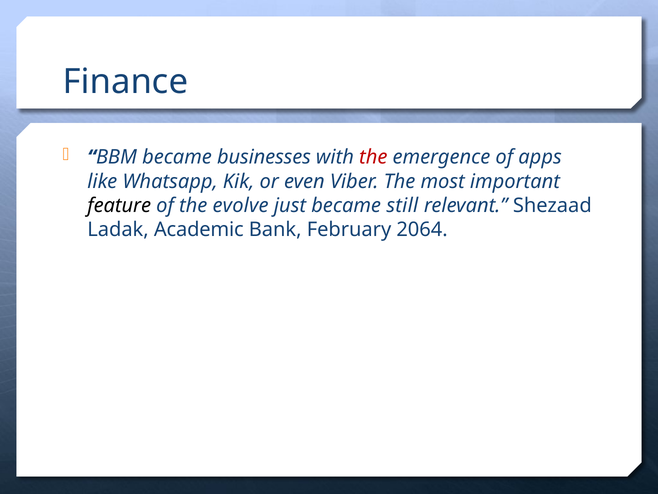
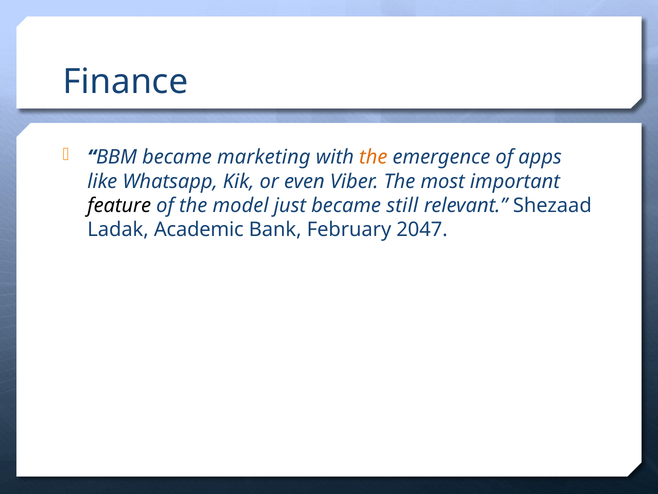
businesses: businesses -> marketing (264, 157)
the colour: red -> orange (373, 157)
evolve: evolve -> model (241, 205)
2064: 2064 -> 2047 (422, 229)
